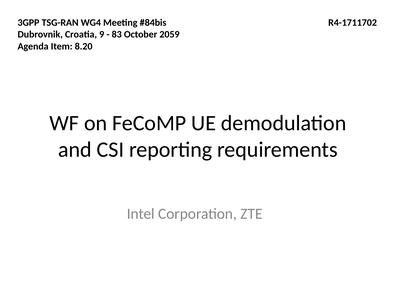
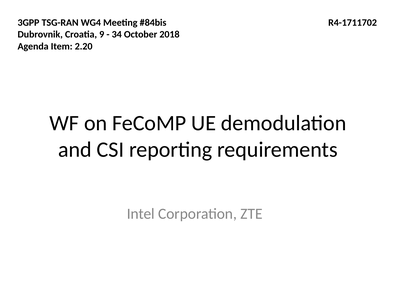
83: 83 -> 34 (117, 34)
2059: 2059 -> 2018 (170, 34)
8.20: 8.20 -> 2.20 (84, 46)
